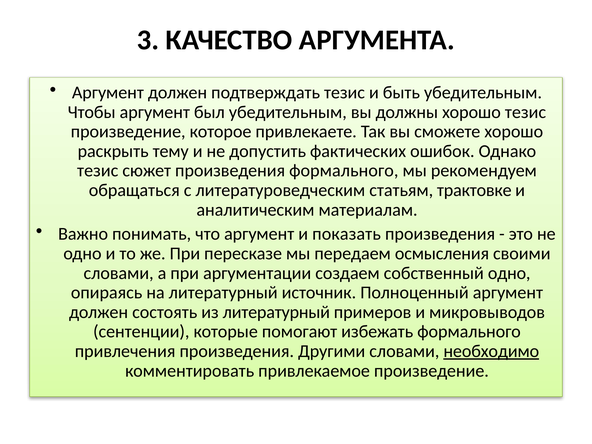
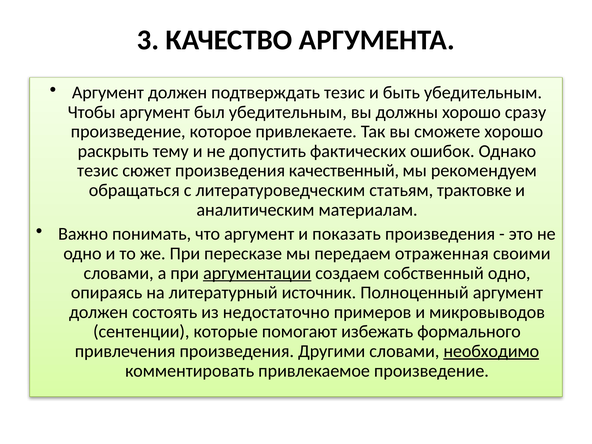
хорошо тезис: тезис -> сразу (526, 112)
произведения формального: формального -> качественный (344, 171)
осмысления: осмысления -> отраженная (442, 254)
аргументации underline: none -> present (257, 273)
из литературный: литературный -> недостаточно (276, 312)
